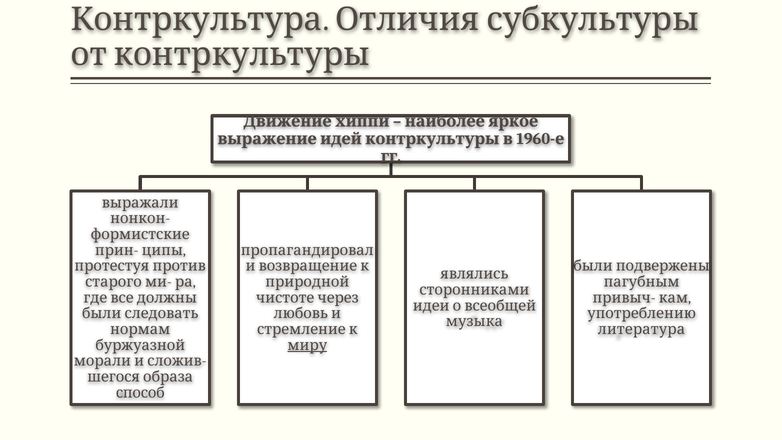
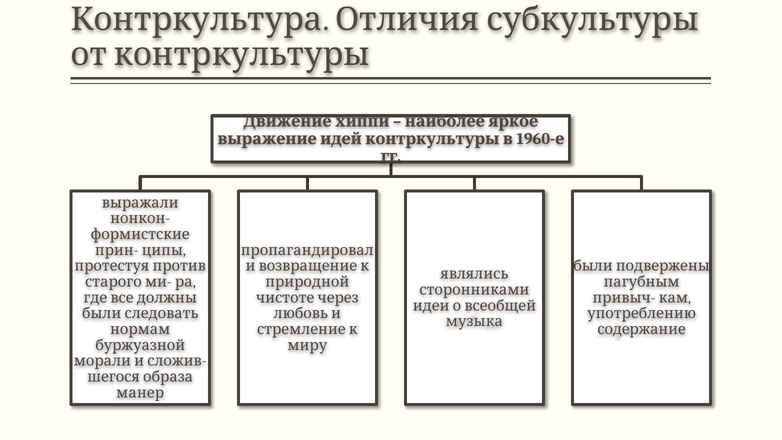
литература: литература -> содержание (642, 329)
миру underline: present -> none (307, 345)
способ: способ -> манер (140, 393)
